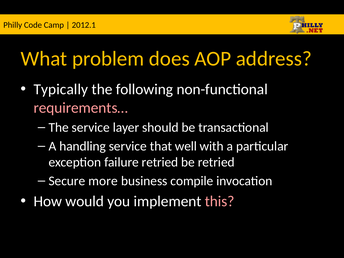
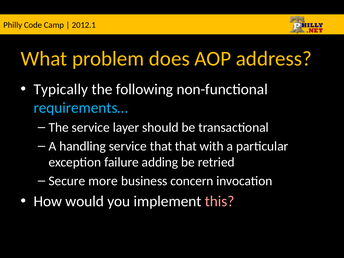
requirements… colour: pink -> light blue (81, 108)
that well: well -> that (186, 146)
failure retried: retried -> adding (160, 162)
compile: compile -> concern (192, 181)
